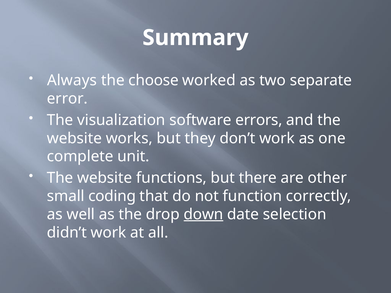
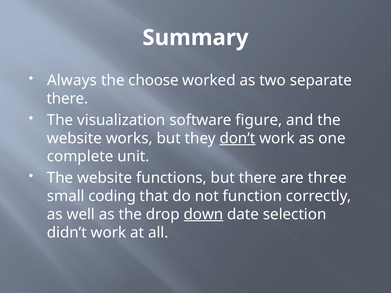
error: error -> there (67, 99)
errors: errors -> figure (259, 120)
don’t underline: none -> present (237, 138)
other: other -> three (327, 178)
